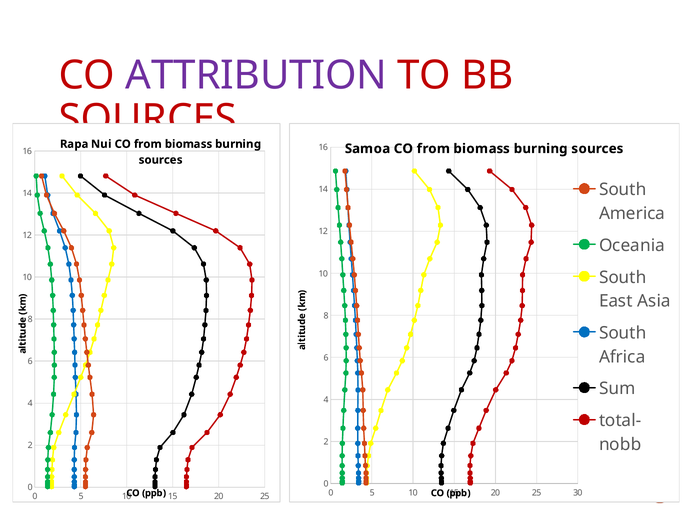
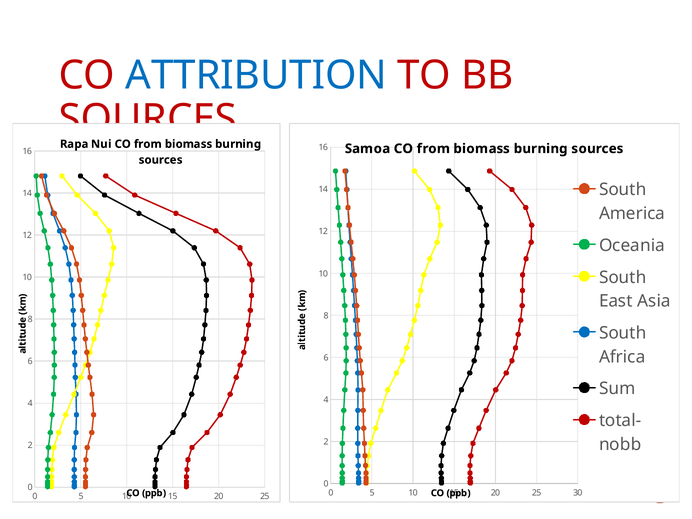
ATTRIBUTION colour: purple -> blue (256, 75)
